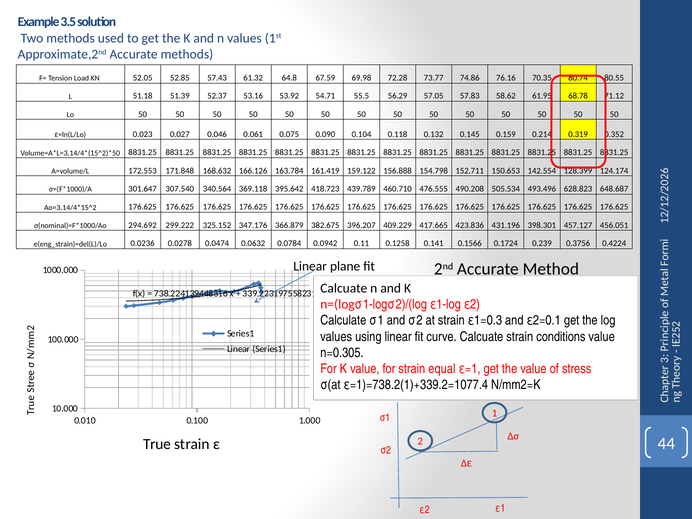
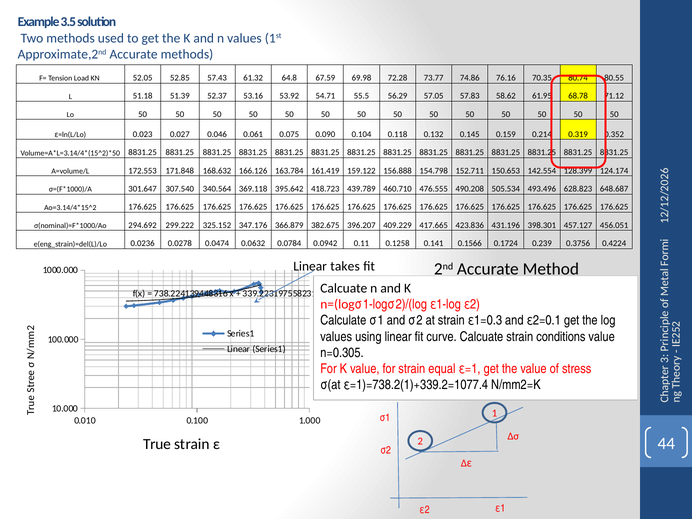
plane: plane -> takes (345, 267)
